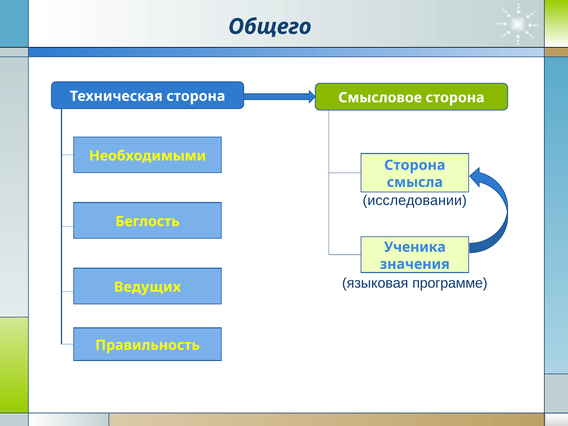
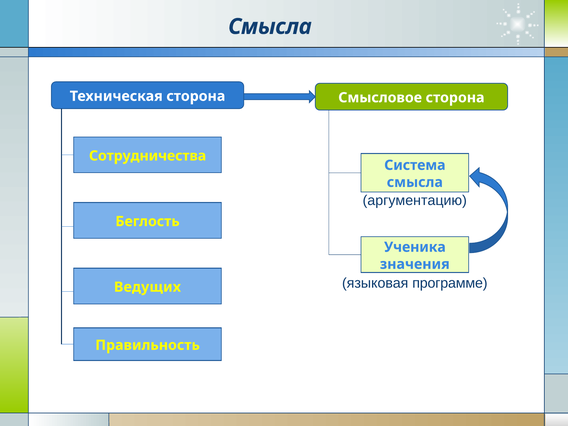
Общего: Общего -> Смысла (270, 27)
Необходимыми: Необходимыми -> Сотрудничества (148, 156)
Сторона: Сторона -> Система (415, 165)
исследовании: исследовании -> аргументацию (415, 201)
